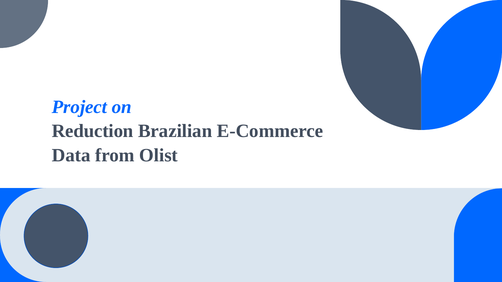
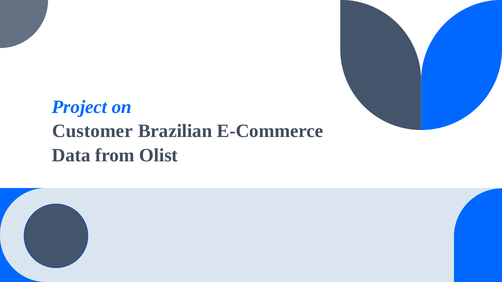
Reduction: Reduction -> Customer (92, 131)
